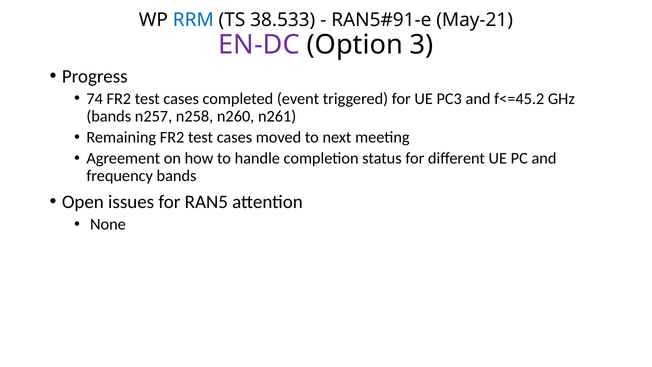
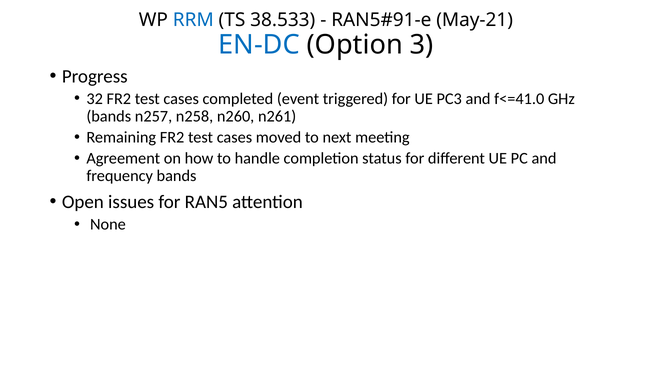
EN-DC colour: purple -> blue (259, 45)
74: 74 -> 32 (95, 99)
f<=45.2: f<=45.2 -> f<=41.0 (519, 99)
